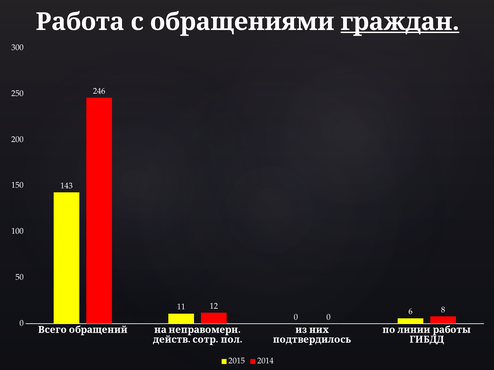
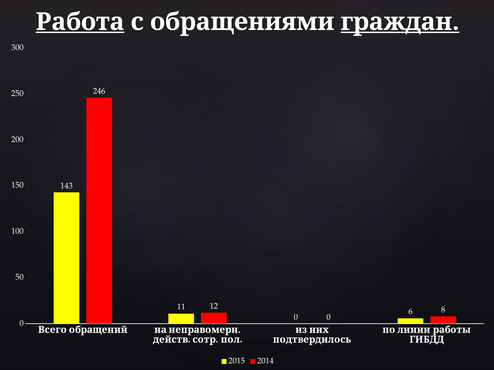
Работа underline: none -> present (80, 22)
